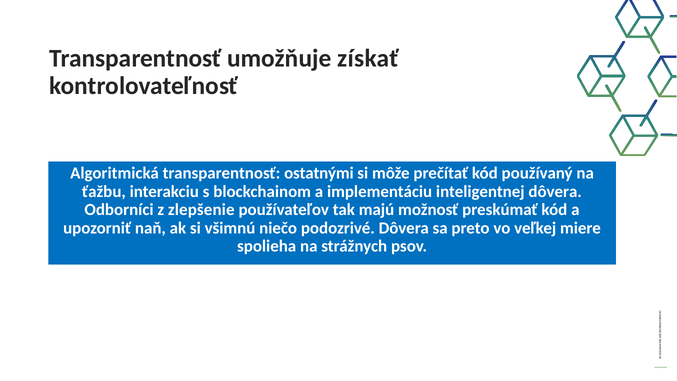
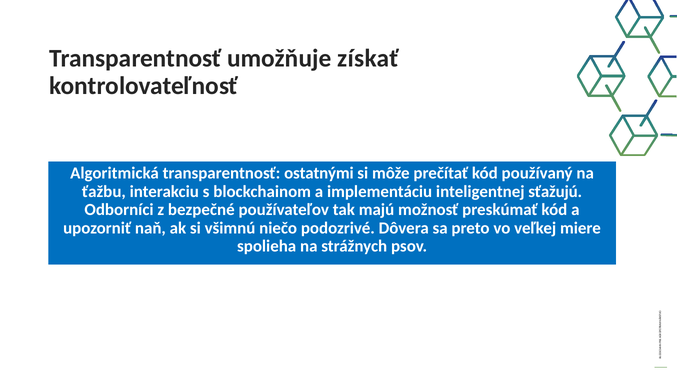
inteligentnej dôvera: dôvera -> sťažujú (555, 191)
zlepšenie: zlepšenie -> bezpečné (201, 210)
